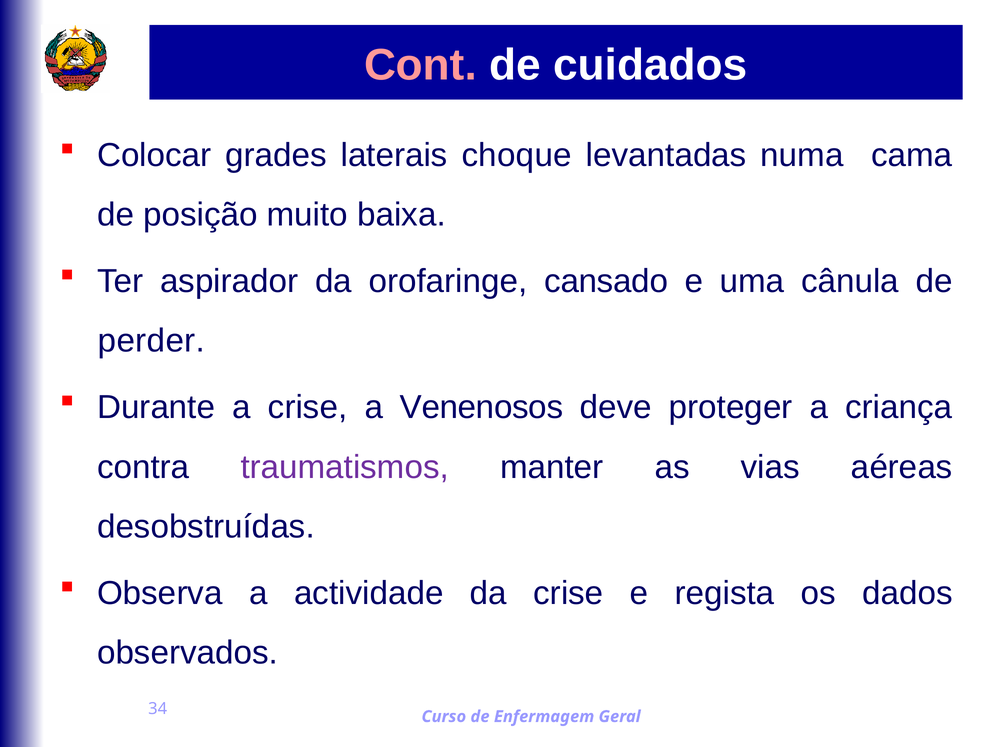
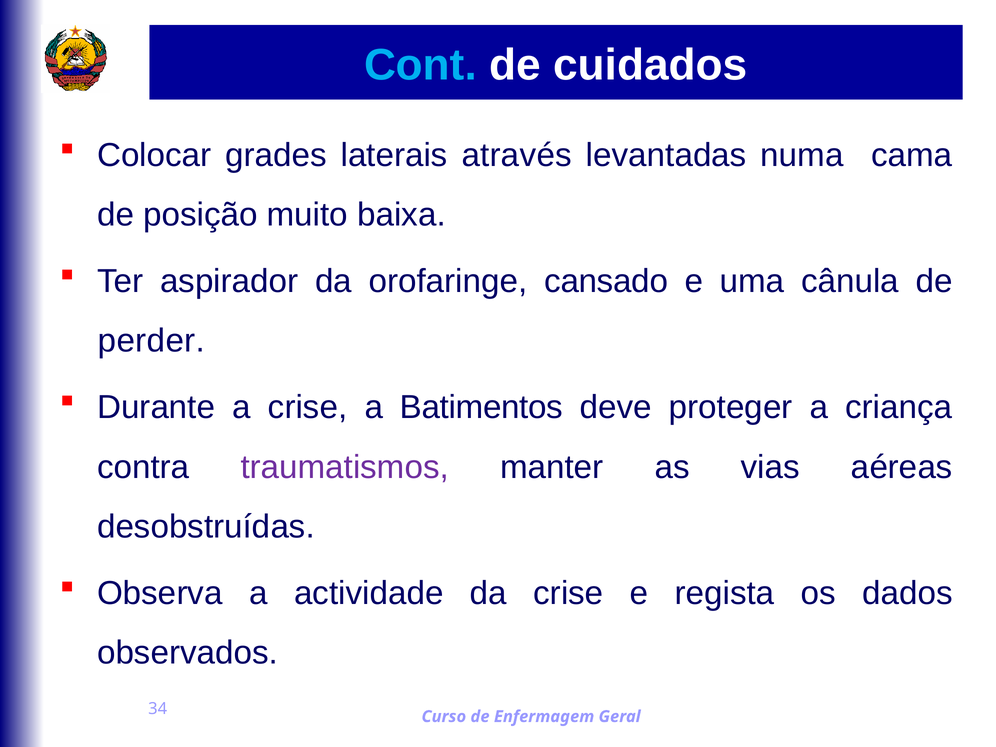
Cont colour: pink -> light blue (420, 65)
choque: choque -> através (517, 155)
Venenosos: Venenosos -> Batimentos (481, 407)
